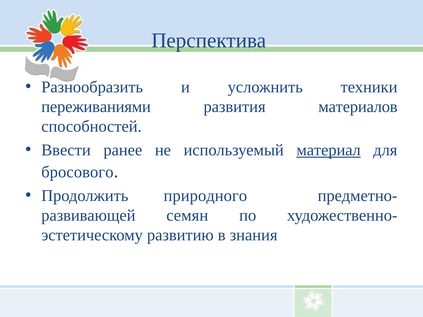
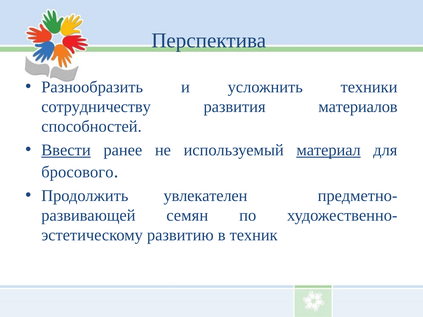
переживаниями: переживаниями -> сотрудничеству (96, 107)
Ввести underline: none -> present (66, 150)
природного: природного -> увлекателен (205, 196)
знания: знания -> техник (254, 235)
